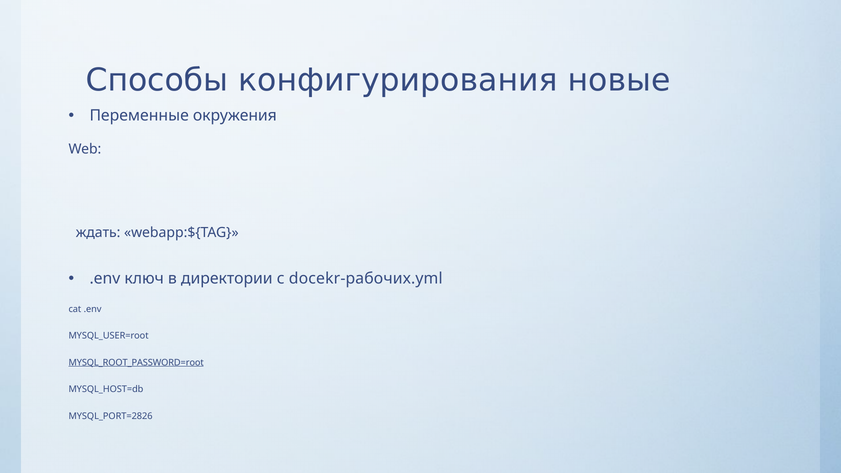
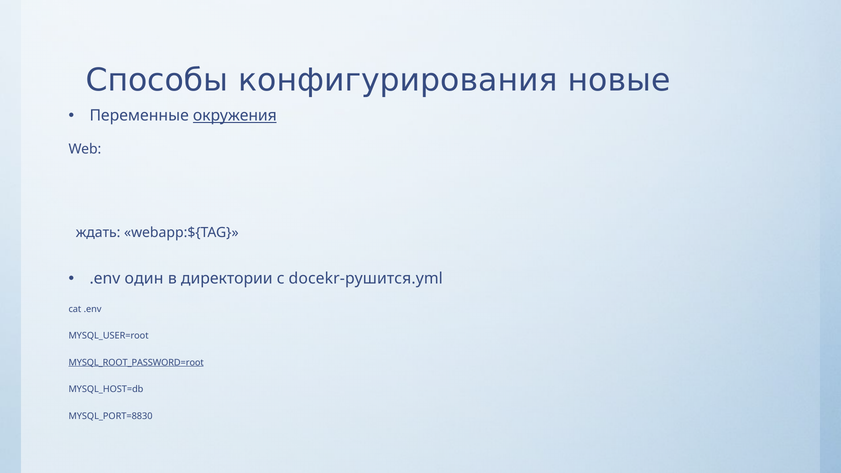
окружения underline: none -> present (235, 116)
ключ: ключ -> один (144, 279)
docekr-рабочих.yml: docekr-рабочих.yml -> docekr-рушится.yml (366, 279)
MYSQL_PORT=2826: MYSQL_PORT=2826 -> MYSQL_PORT=8830 (111, 416)
